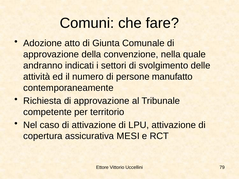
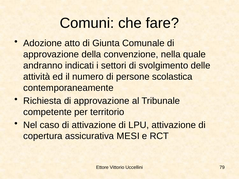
manufatto: manufatto -> scolastica (172, 77)
